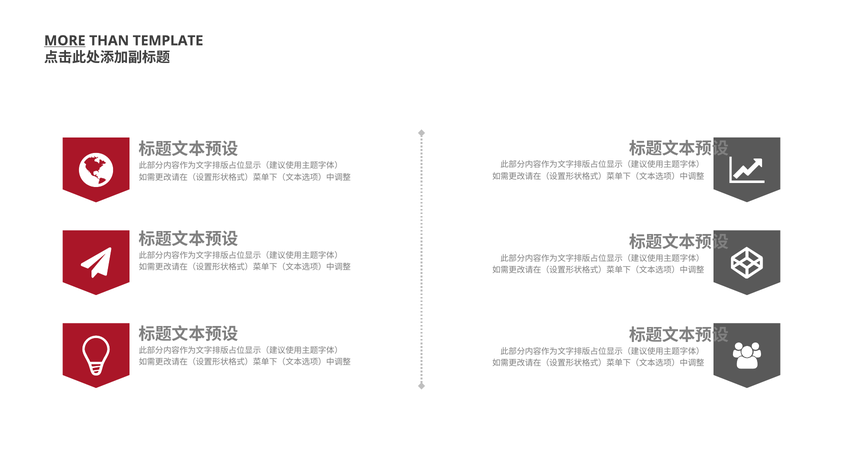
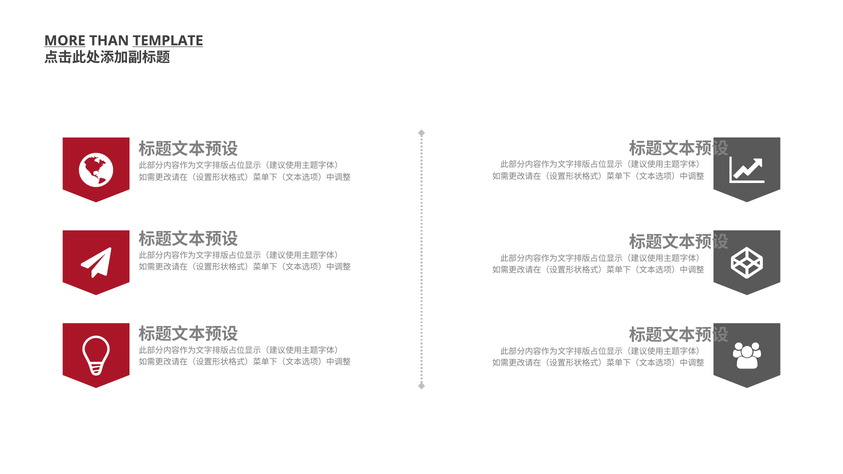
TEMPLATE underline: none -> present (168, 41)
